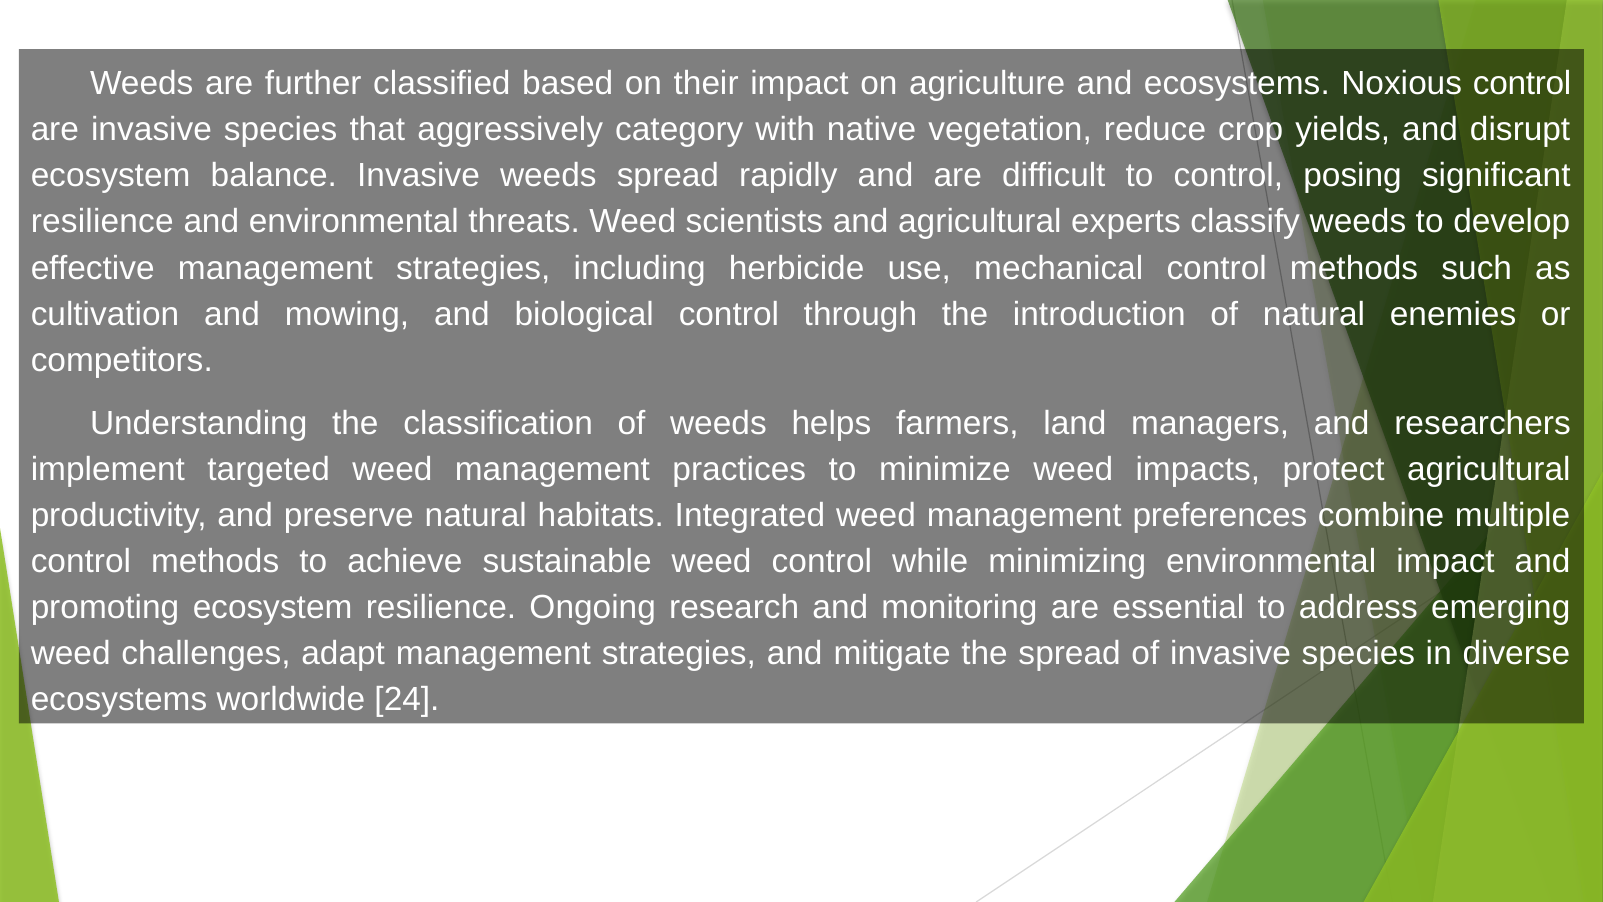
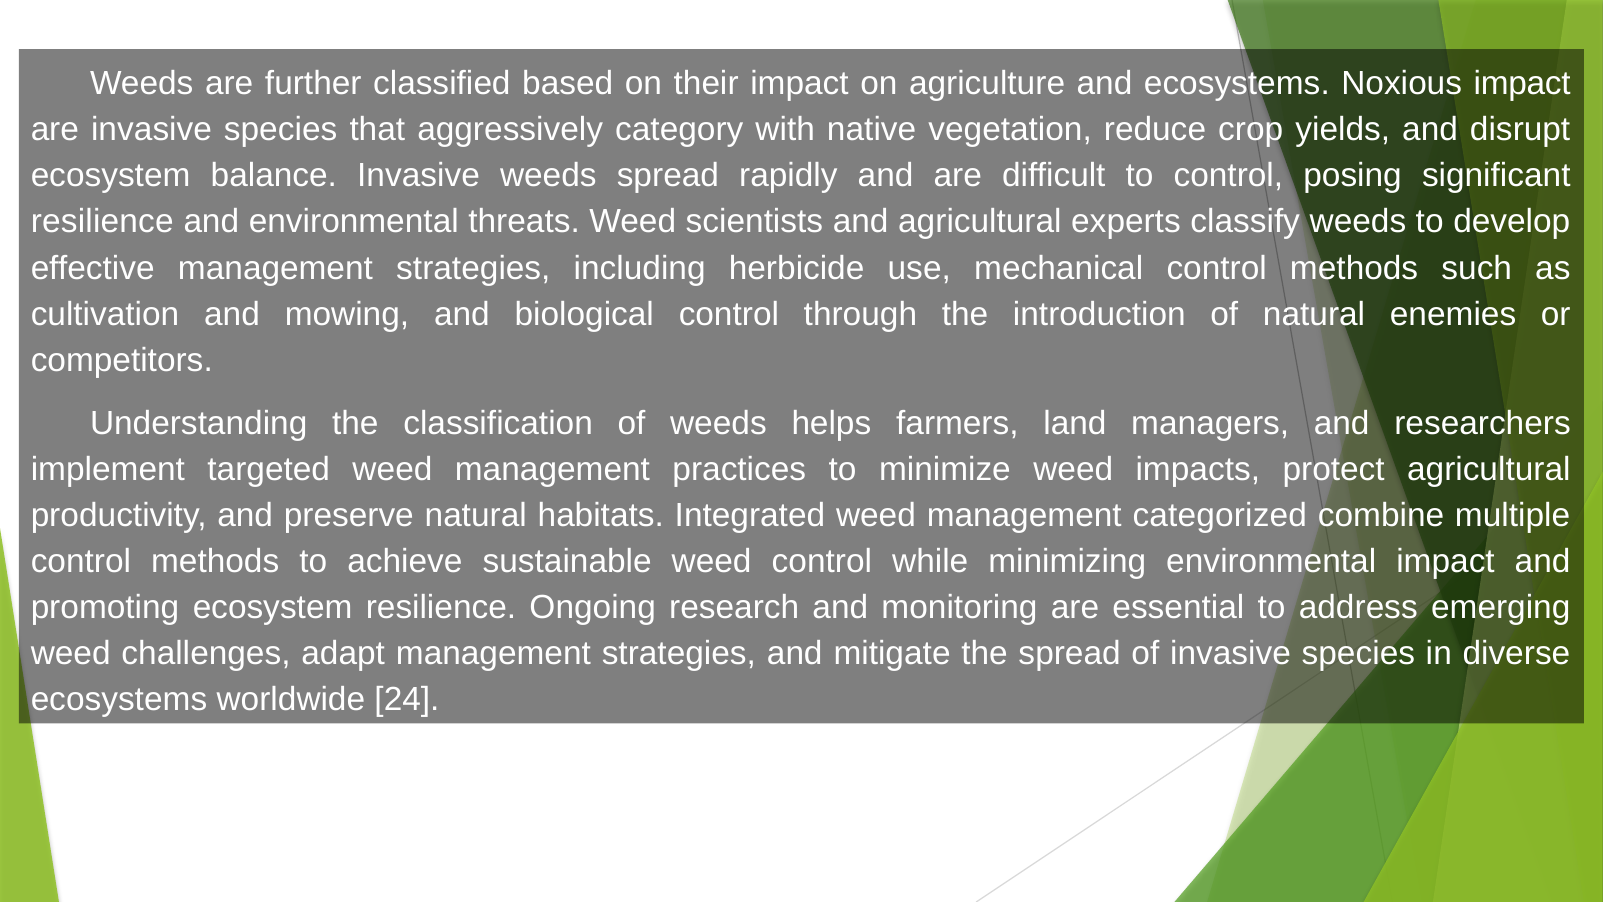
Noxious control: control -> impact (1522, 83)
preferences: preferences -> categorized (1220, 515)
